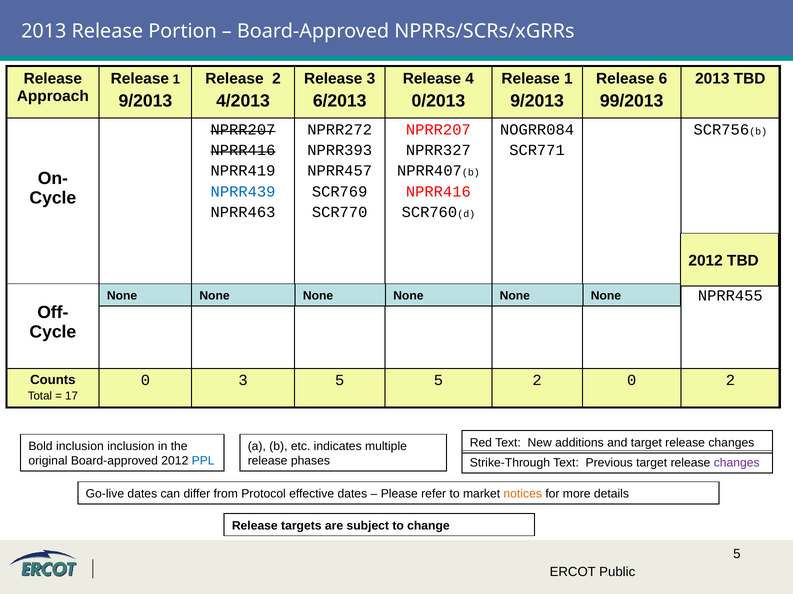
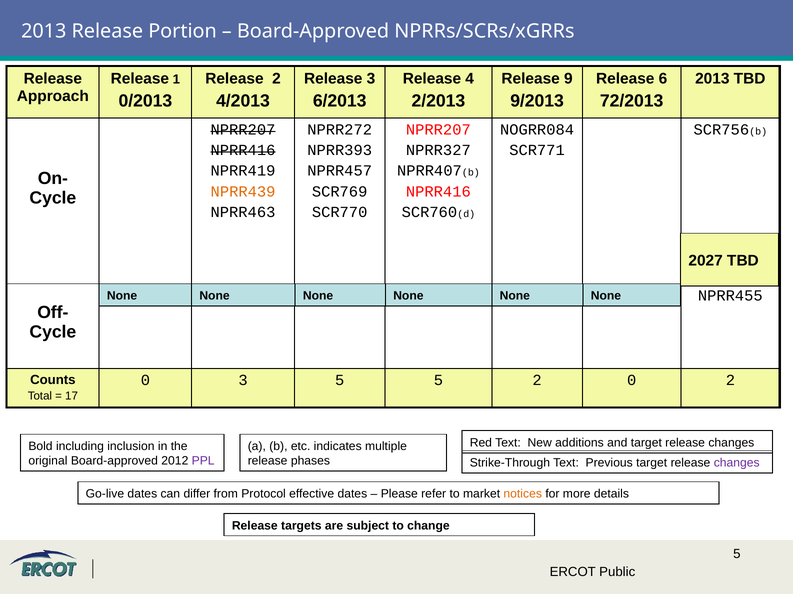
1: 1 -> 9 (568, 79)
9/2013: 9/2013 -> 0/2013 (145, 101)
0/2013: 0/2013 -> 2/2013 (438, 101)
99/2013: 99/2013 -> 72/2013 (632, 101)
NPRR439 colour: blue -> orange (243, 192)
2012: 2012 -> 2027 (706, 261)
Bold inclusion: inclusion -> including (80, 447)
PPL colour: blue -> purple (203, 461)
